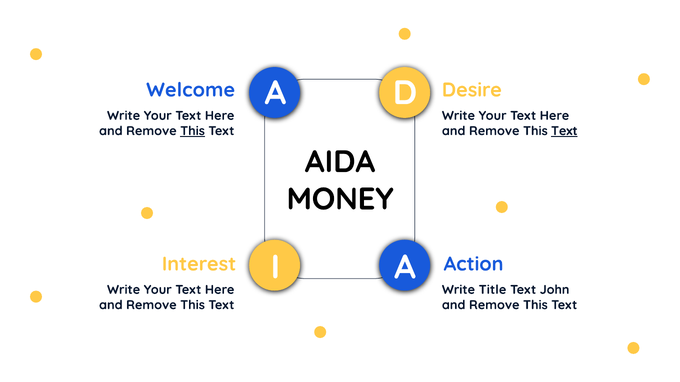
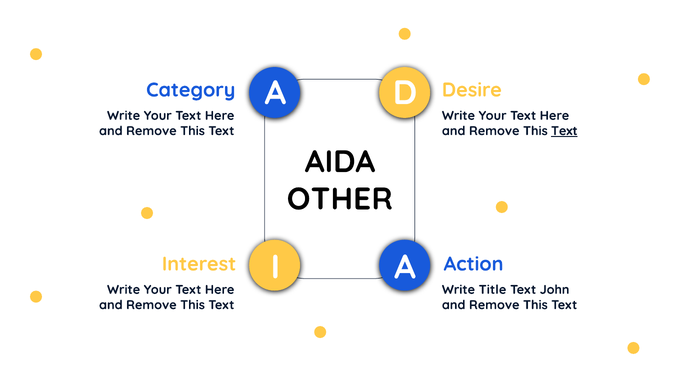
Welcome: Welcome -> Category (191, 90)
This underline: present -> none (193, 131)
MONEY: MONEY -> OTHER (340, 199)
